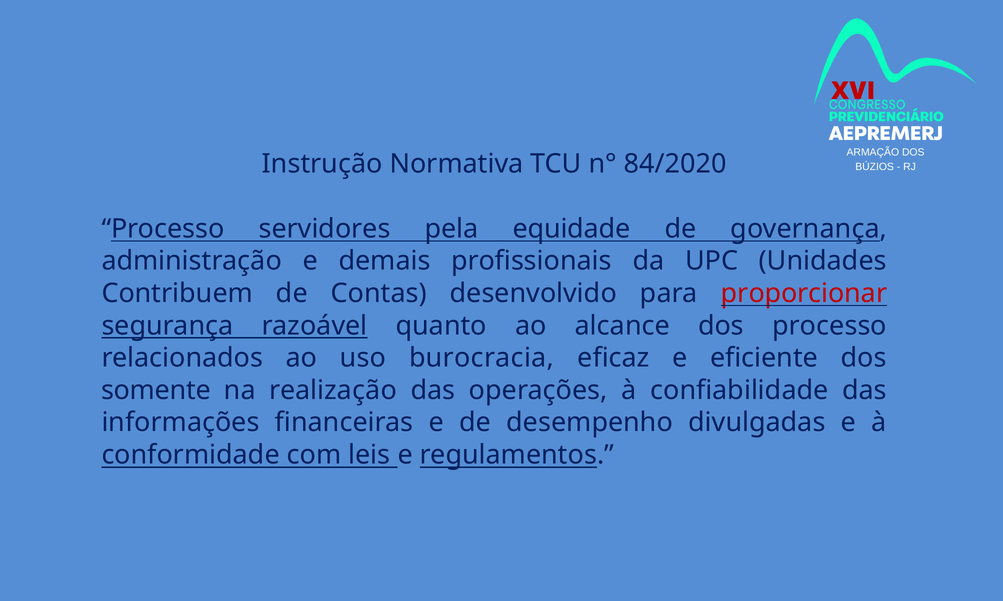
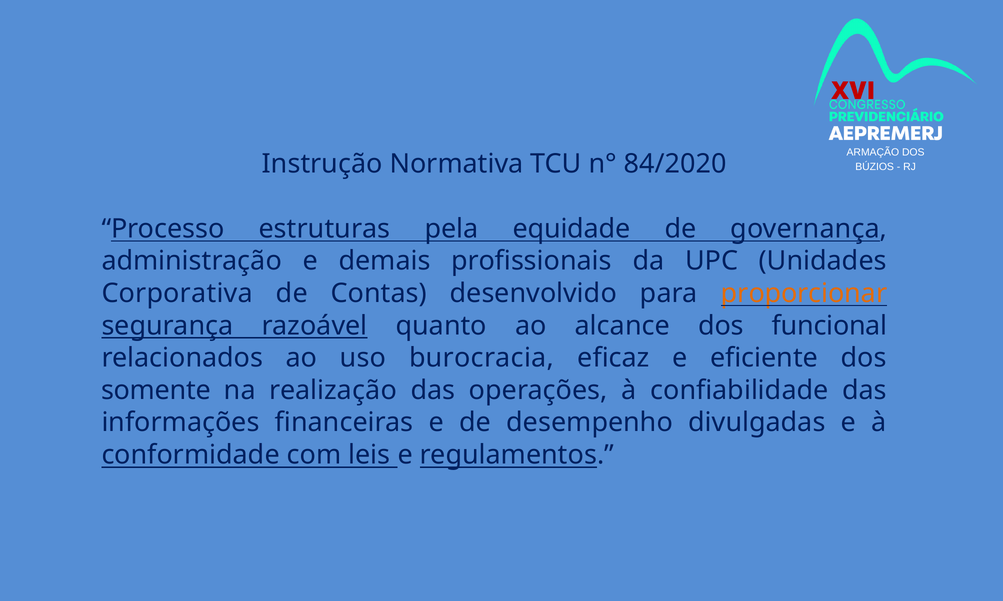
servidores: servidores -> estruturas (325, 229)
Contribuem: Contribuem -> Corporativa (177, 294)
proporcionar colour: red -> orange (804, 294)
dos processo: processo -> funcional (830, 326)
